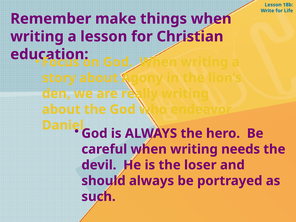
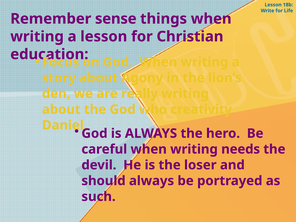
make: make -> sense (116, 19)
endeavor: endeavor -> creativity (201, 109)
